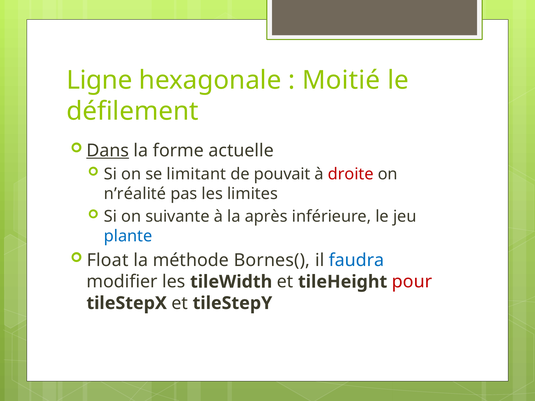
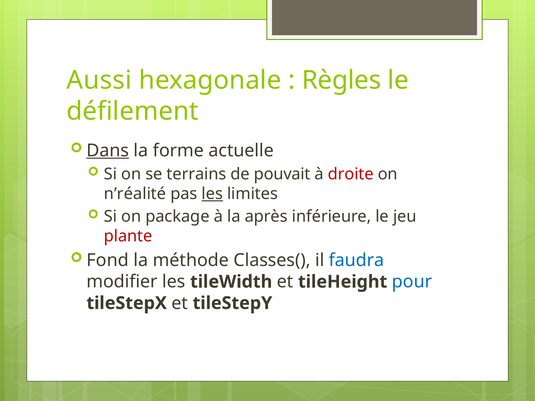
Ligne: Ligne -> Aussi (99, 80)
Moitié: Moitié -> Règles (341, 80)
limitant: limitant -> terrains (196, 174)
les underline: none -> present (212, 194)
suivante: suivante -> package (177, 217)
plante colour: blue -> red (128, 236)
Float: Float -> Fond (108, 261)
Bornes(: Bornes( -> Classes( (272, 261)
pour colour: red -> blue (412, 282)
